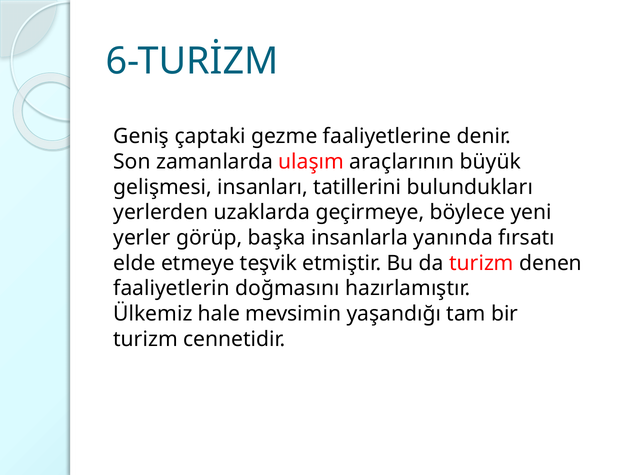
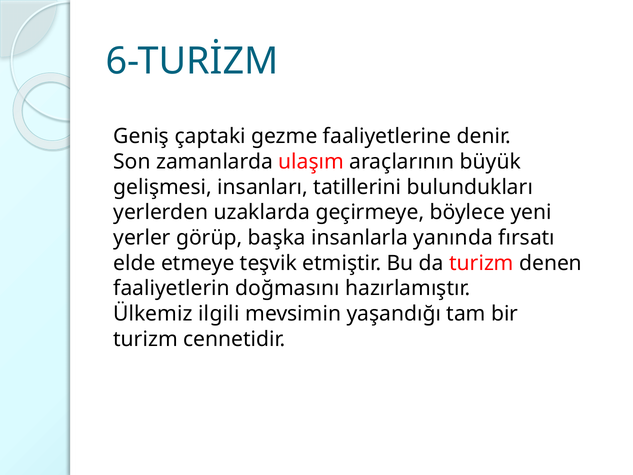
hale: hale -> ilgili (219, 314)
